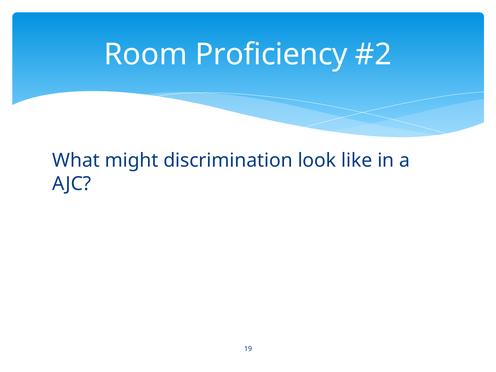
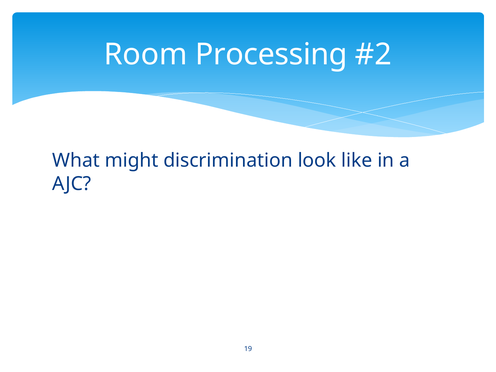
Proficiency: Proficiency -> Processing (271, 54)
